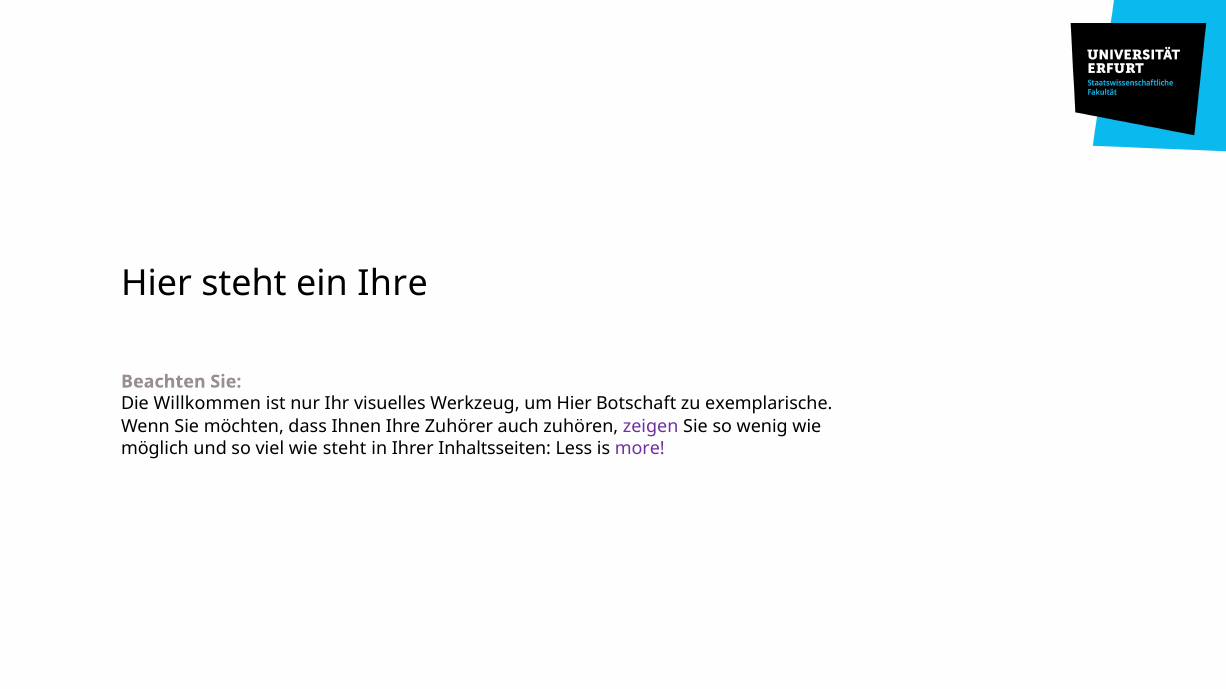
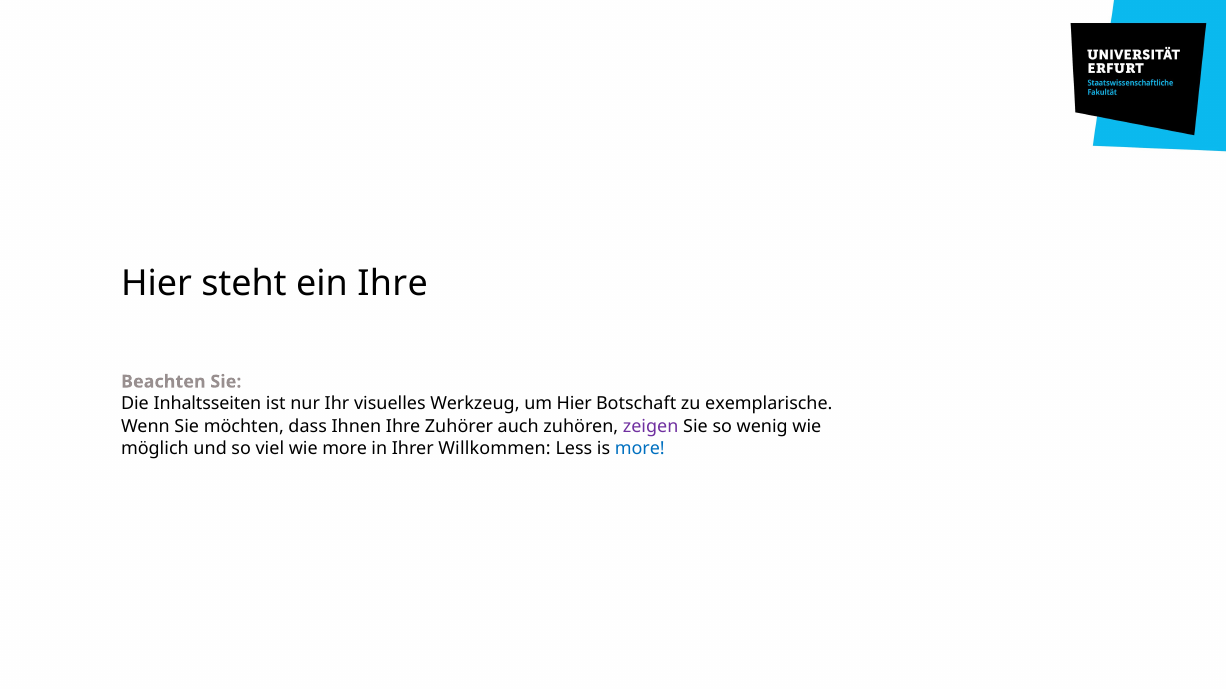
Willkommen: Willkommen -> Inhaltsseiten (207, 404)
wie steht: steht -> more (345, 449)
Inhaltsseiten: Inhaltsseiten -> Willkommen (495, 449)
more colour: purple -> blue (640, 449)
